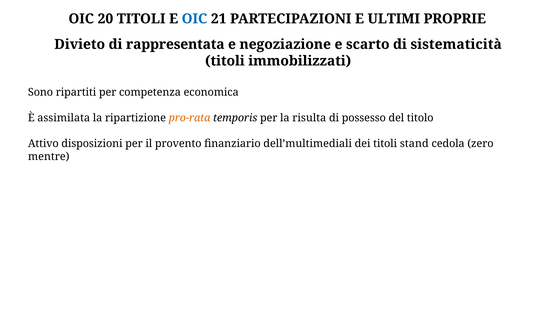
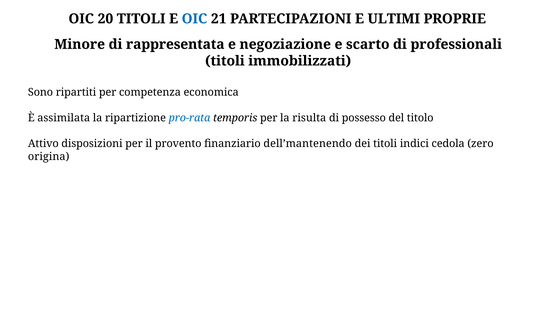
Divieto: Divieto -> Minore (80, 44)
sistematicità: sistematicità -> professionali (456, 44)
pro-rata colour: orange -> blue (190, 118)
dell’multimediali: dell’multimediali -> dell’mantenendo (308, 143)
stand: stand -> indici (414, 143)
mentre: mentre -> origina (49, 156)
